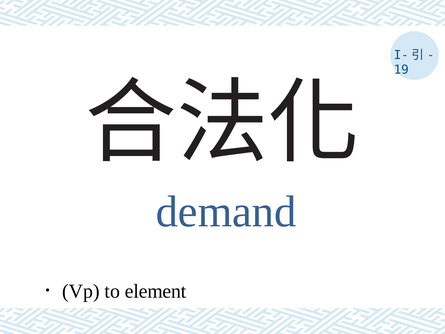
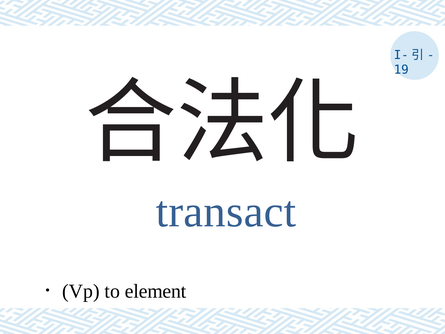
demand: demand -> transact (226, 212)
